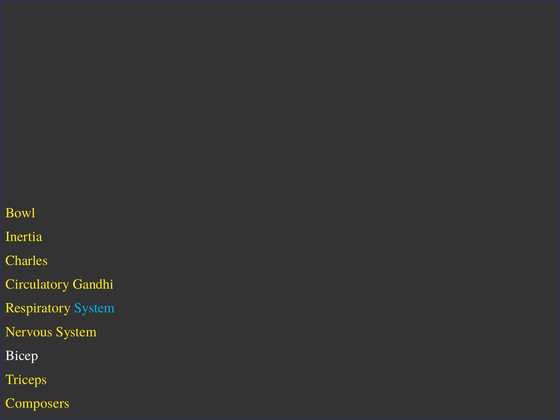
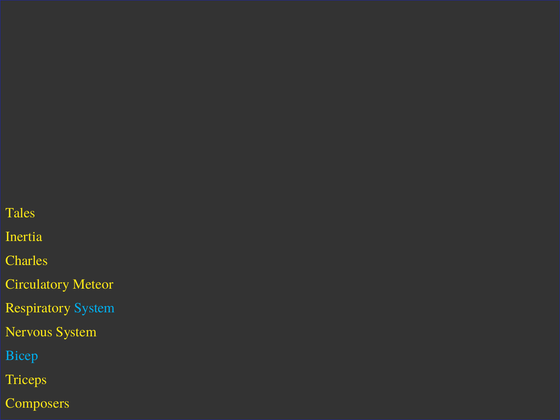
Bowl: Bowl -> Tales (20, 213)
Gandhi: Gandhi -> Meteor (93, 284)
Bicep colour: white -> light blue (22, 356)
